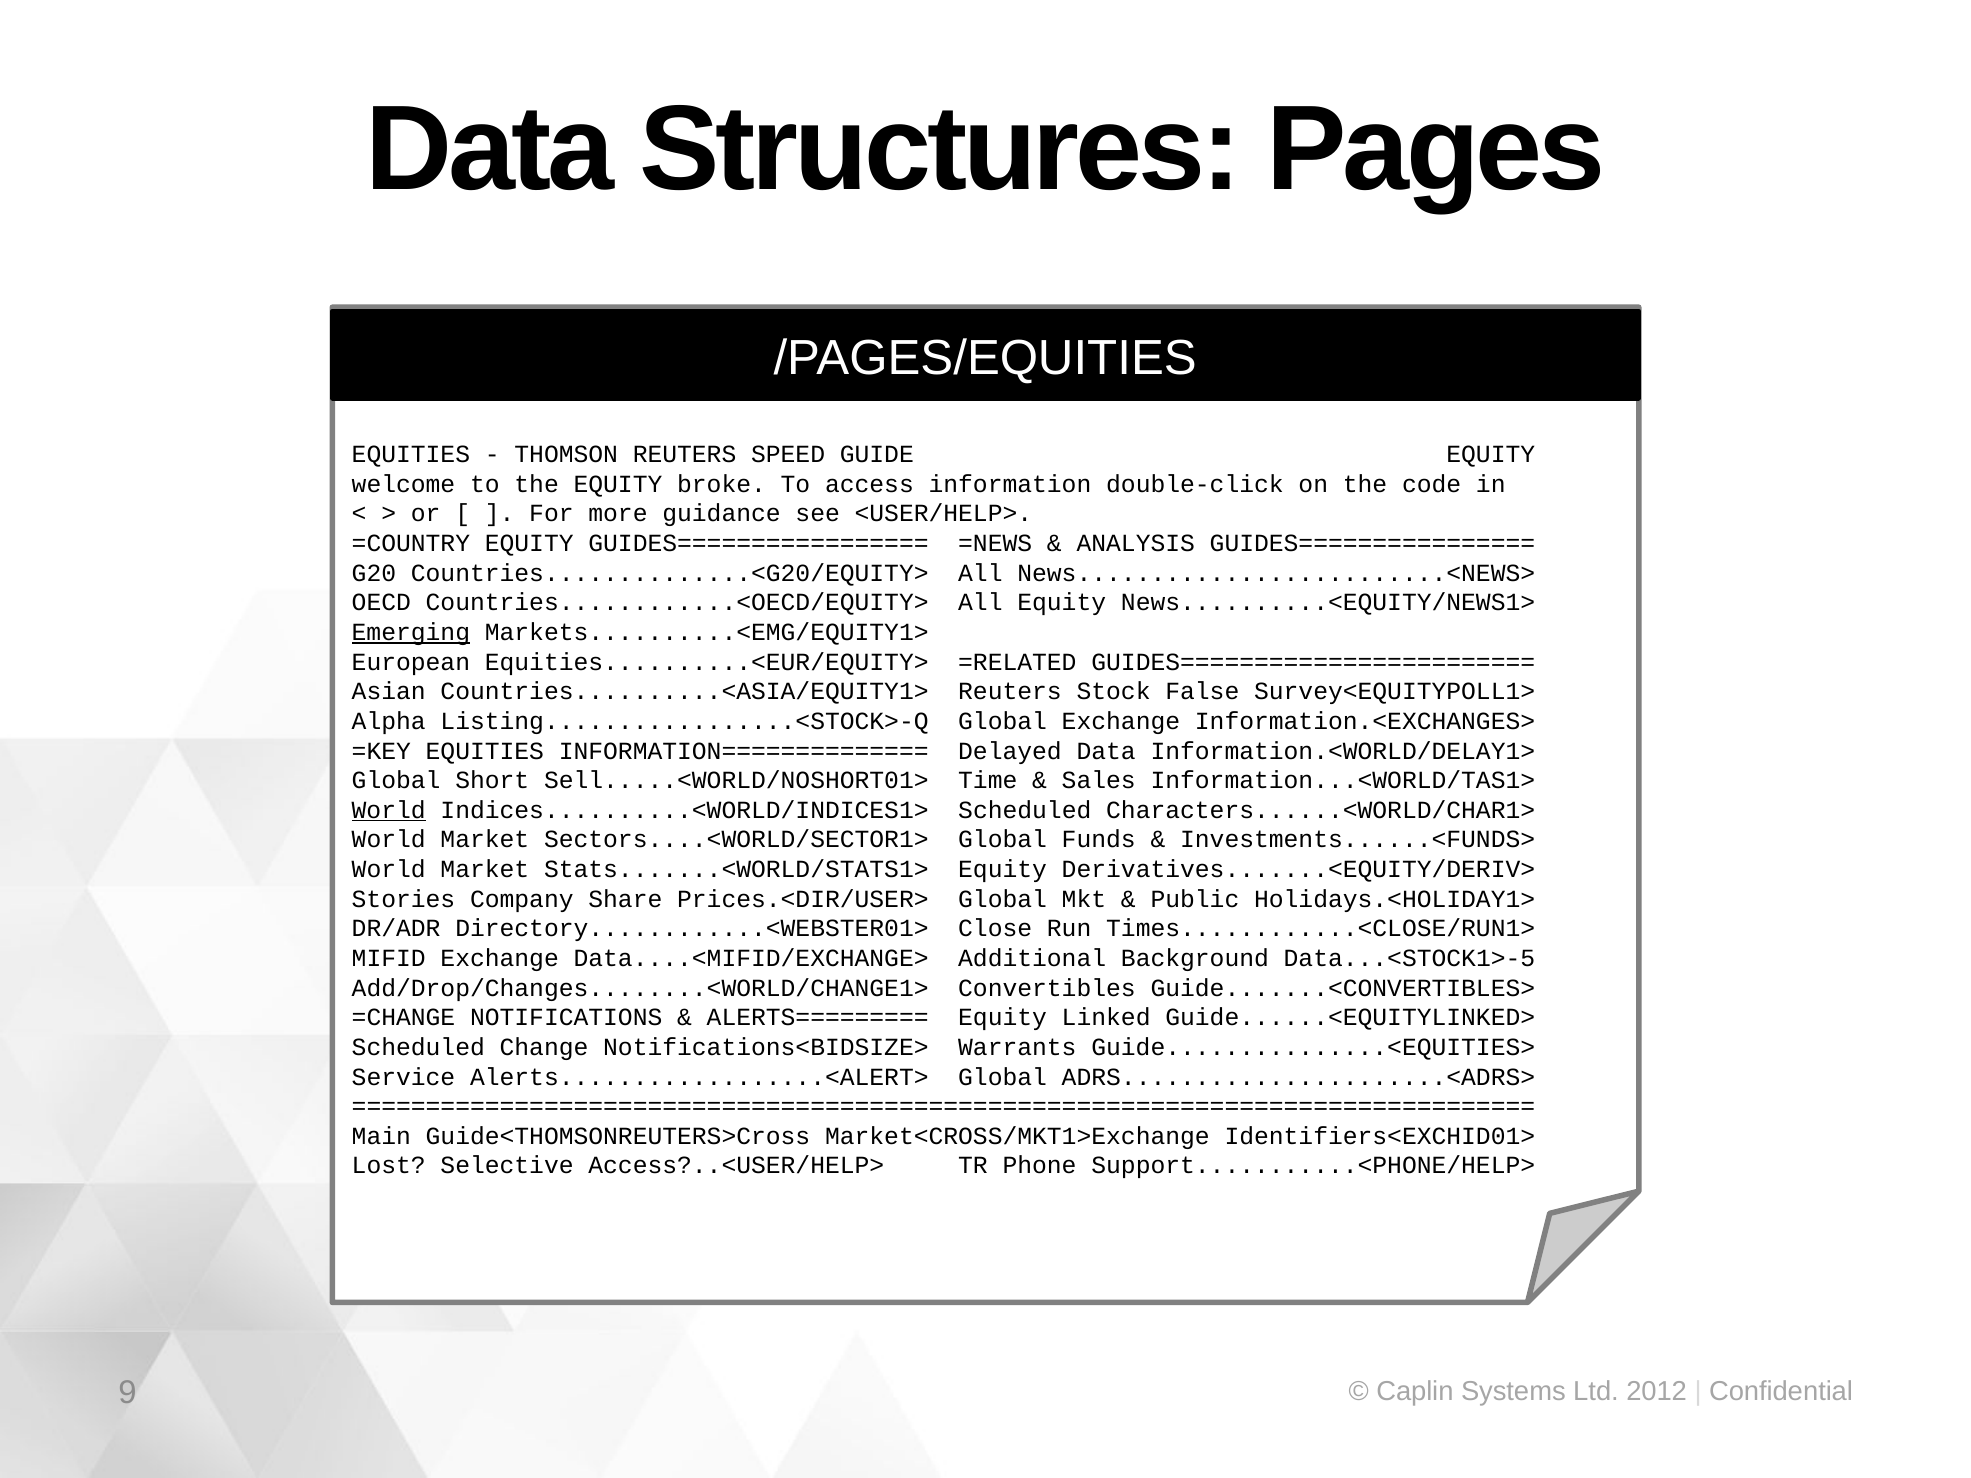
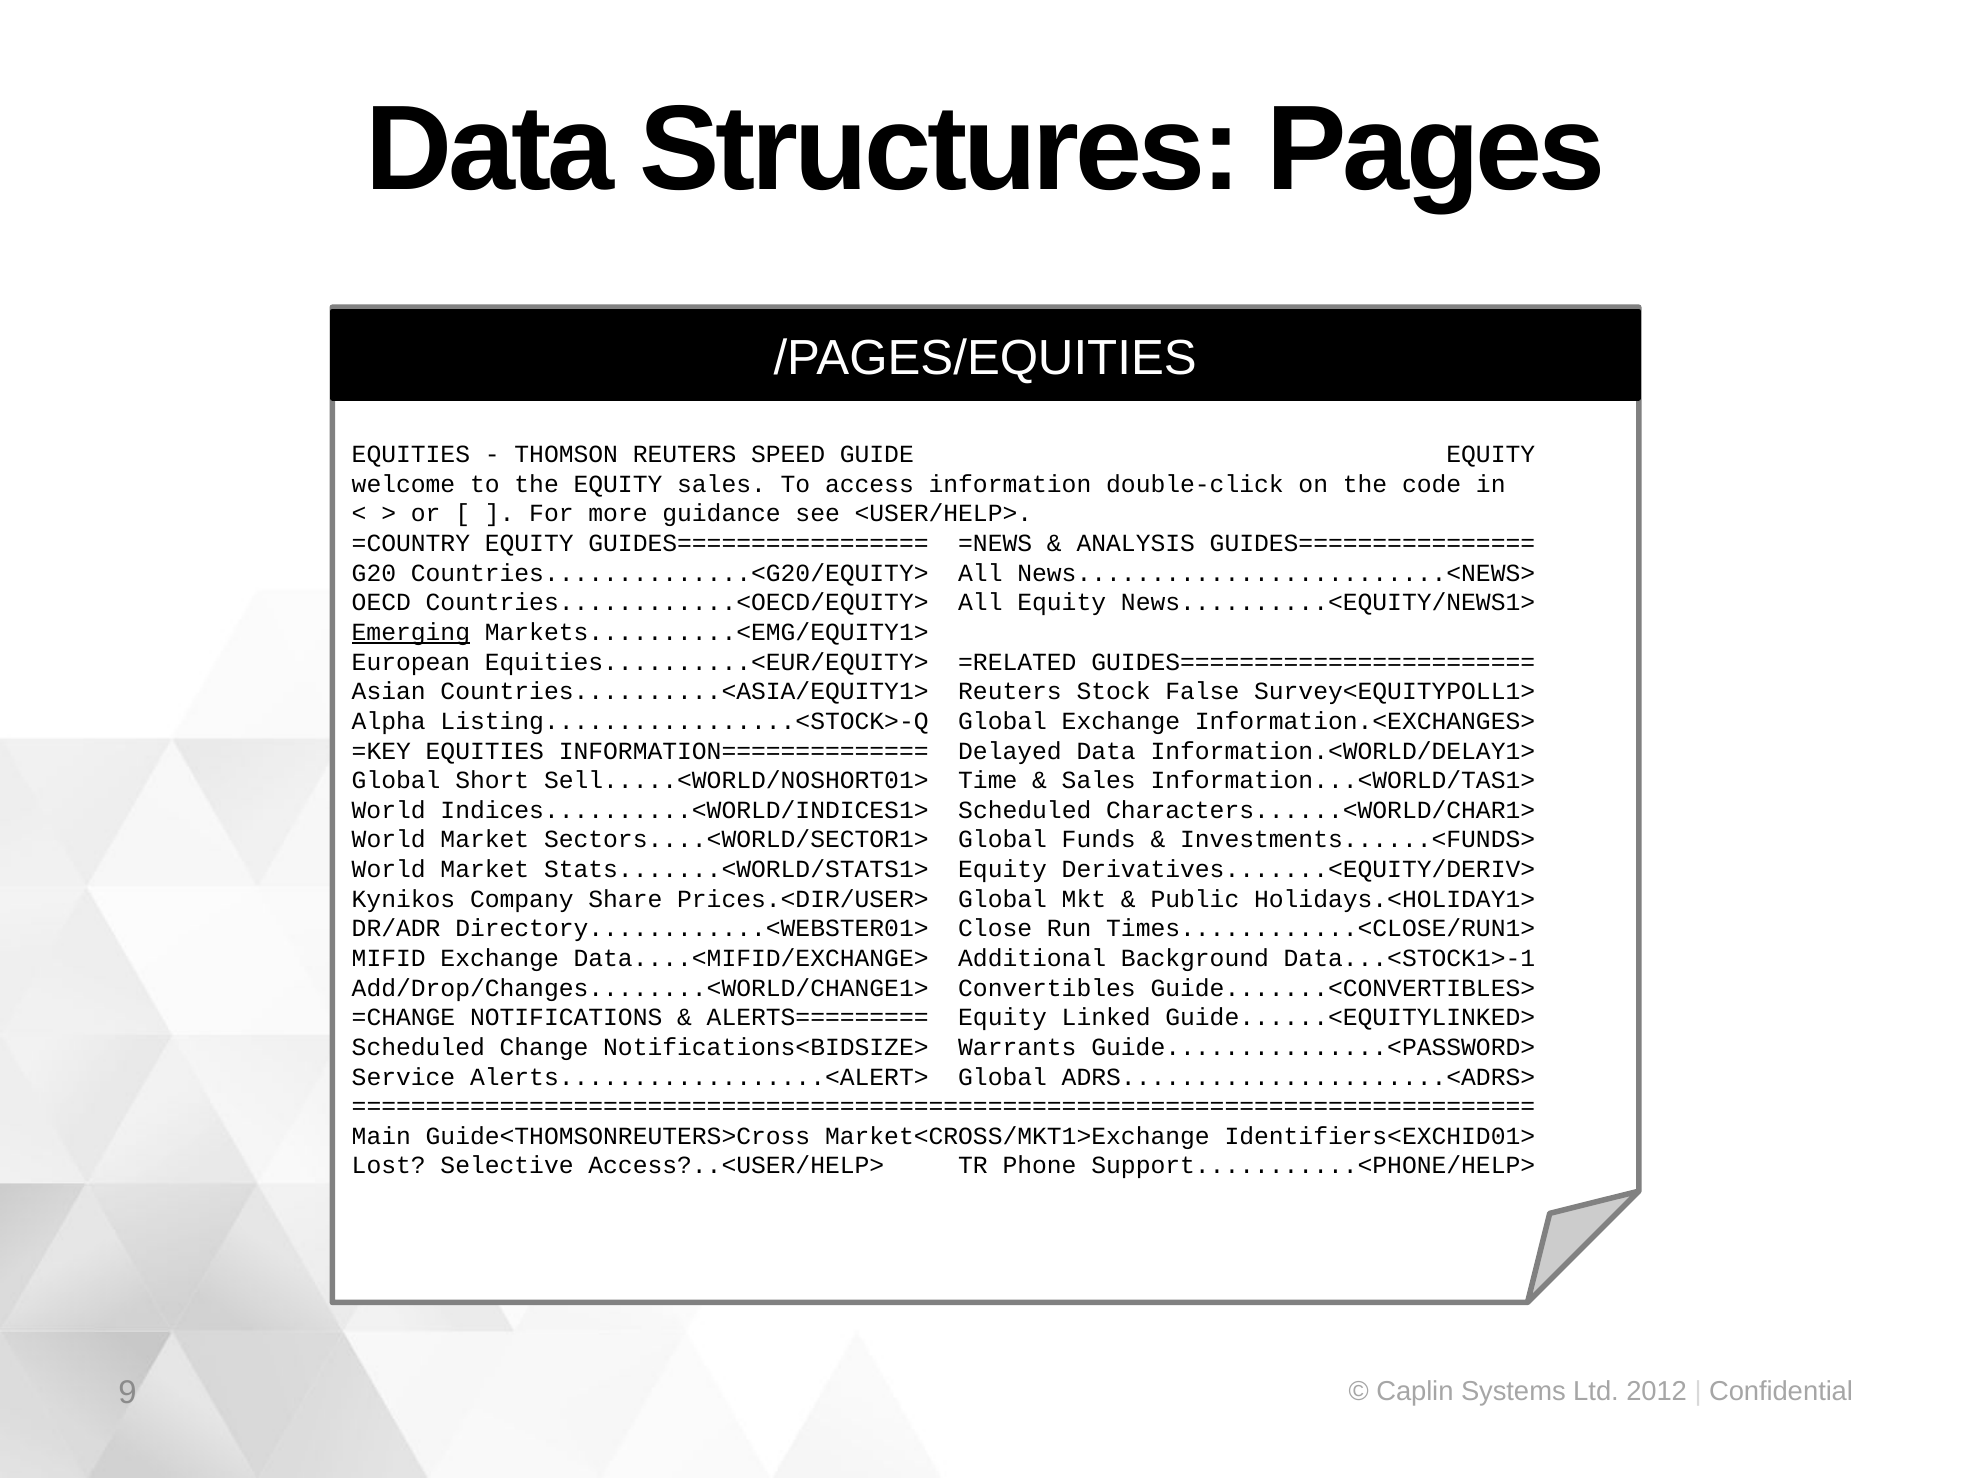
EQUITY broke: broke -> sales (722, 484)
World underline: present -> none (389, 810)
Stories: Stories -> Kynikos (403, 899)
Data...<STOCK1>-5: Data...<STOCK1>-5 -> Data...<STOCK1>-1 (1409, 959)
Guide...............<EQUITIES>: Guide...............<EQUITIES> -> Guide...............<PASSWORD> (1313, 1047)
